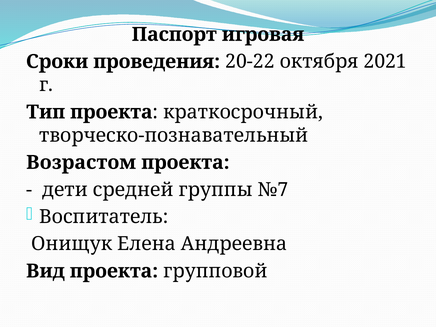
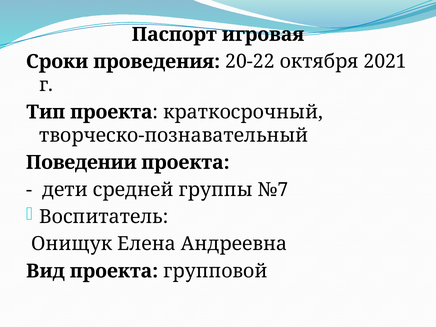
Возрастом: Возрастом -> Поведении (81, 162)
